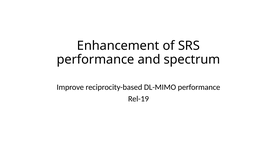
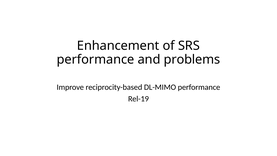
spectrum: spectrum -> problems (192, 59)
